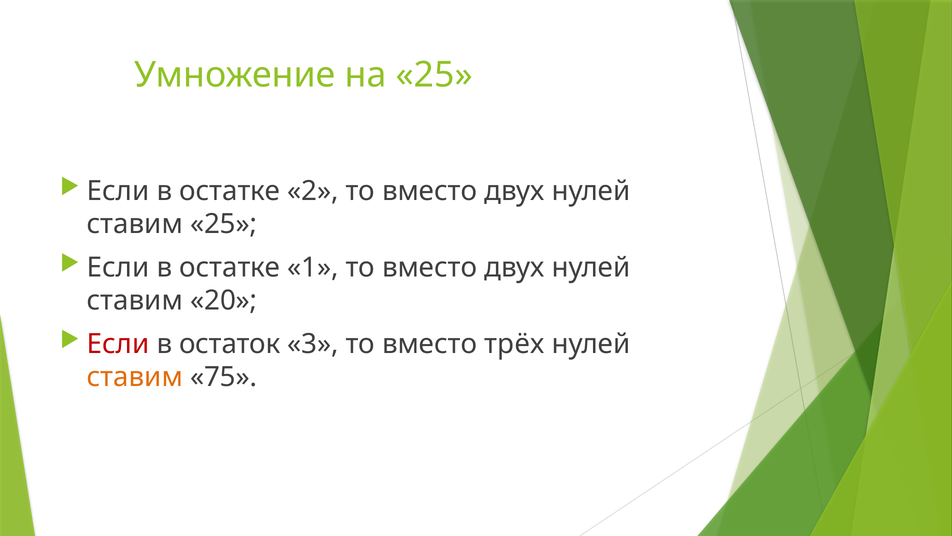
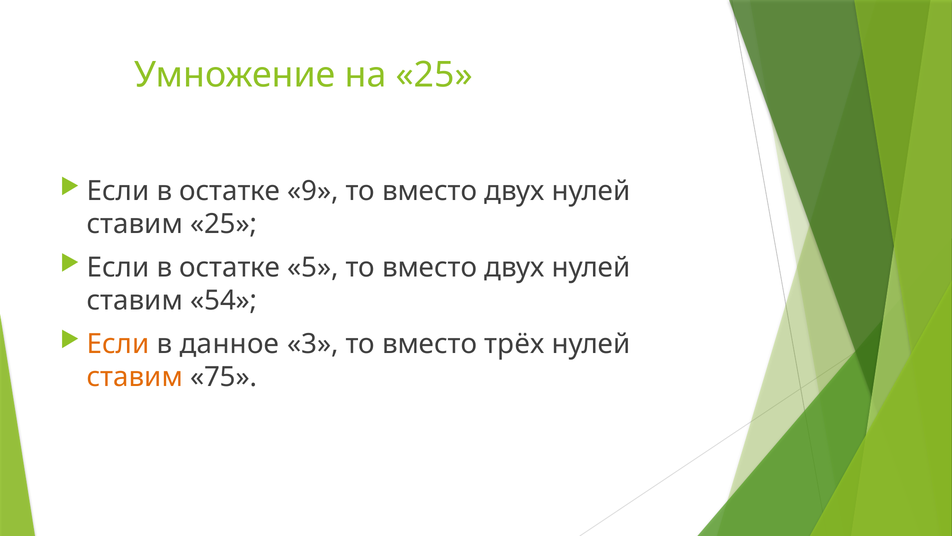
2: 2 -> 9 (313, 191)
1: 1 -> 5 (313, 267)
20: 20 -> 54 (224, 301)
Если colour: red -> orange (118, 344)
остаток: остаток -> данное (229, 344)
